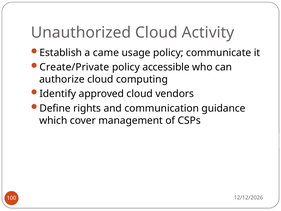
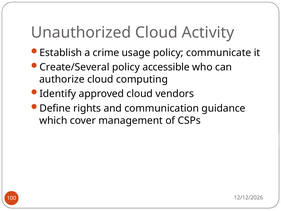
came: came -> crime (106, 53)
Create/Private: Create/Private -> Create/Several (74, 67)
